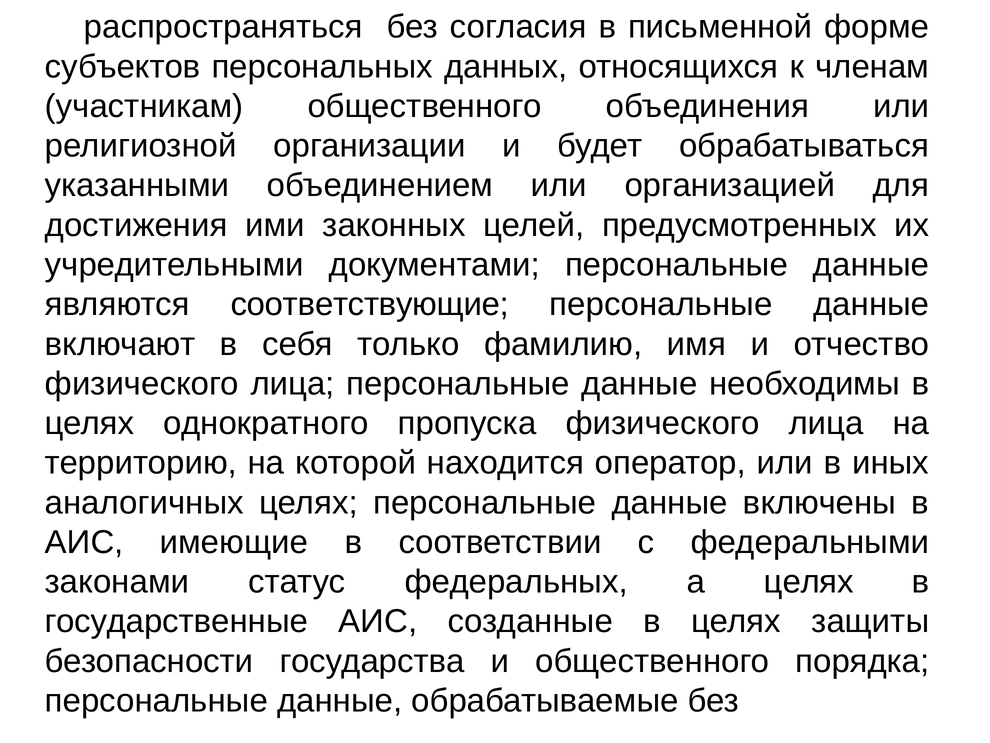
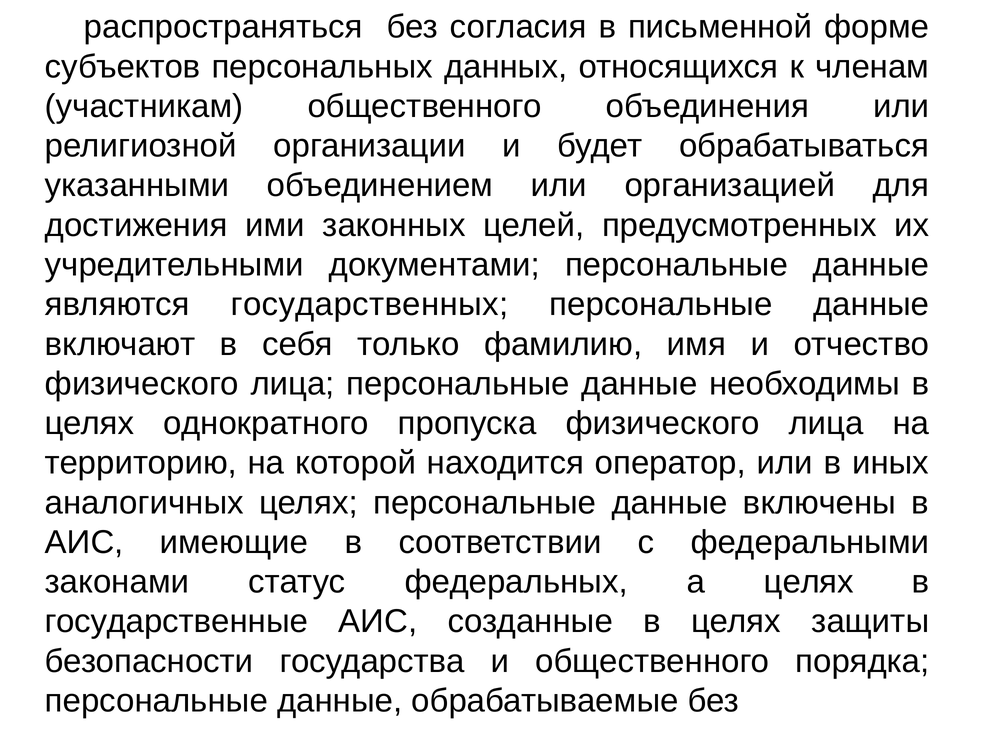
соответствующие: соответствующие -> государственных (369, 304)
